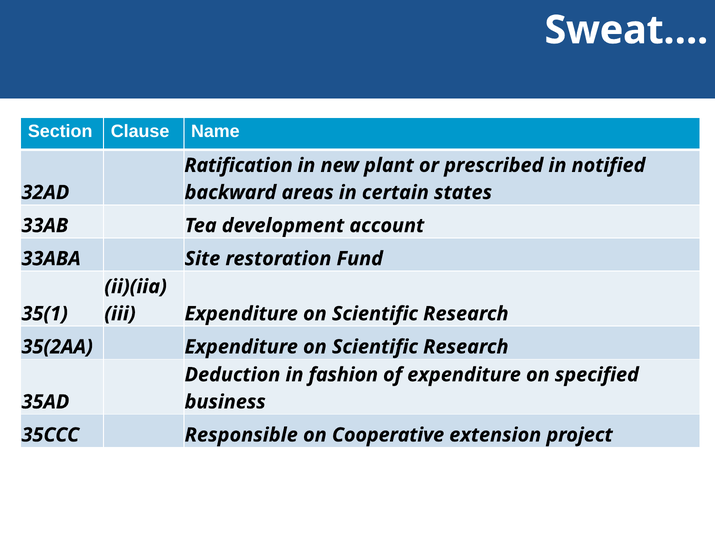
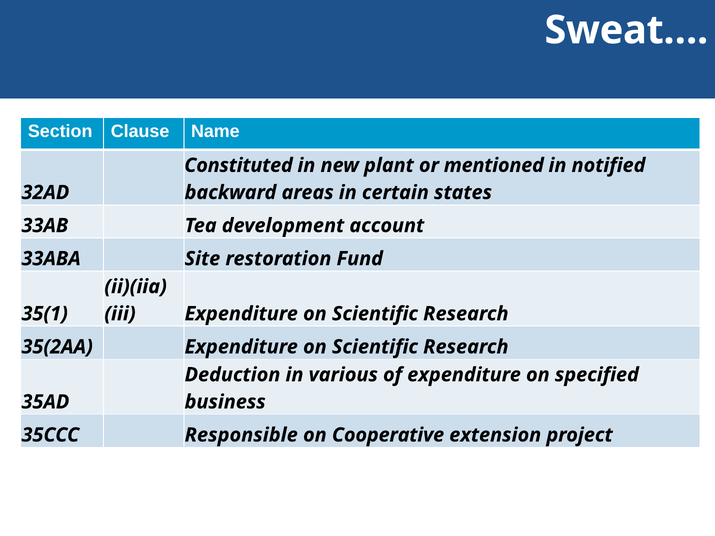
Ratification: Ratification -> Constituted (239, 165)
prescribed: prescribed -> mentioned (494, 165)
fashion: fashion -> various (343, 375)
